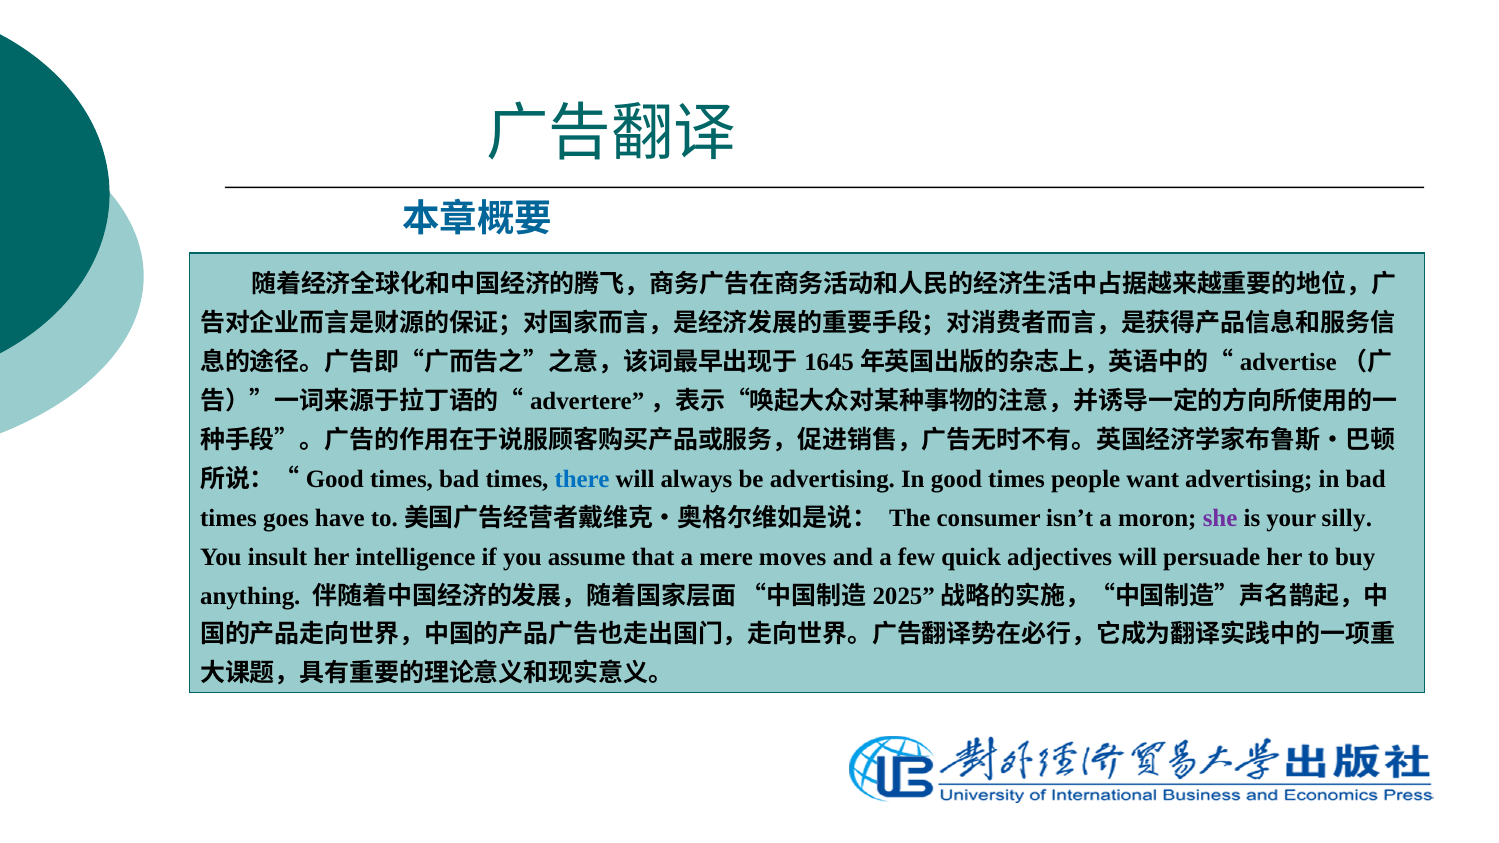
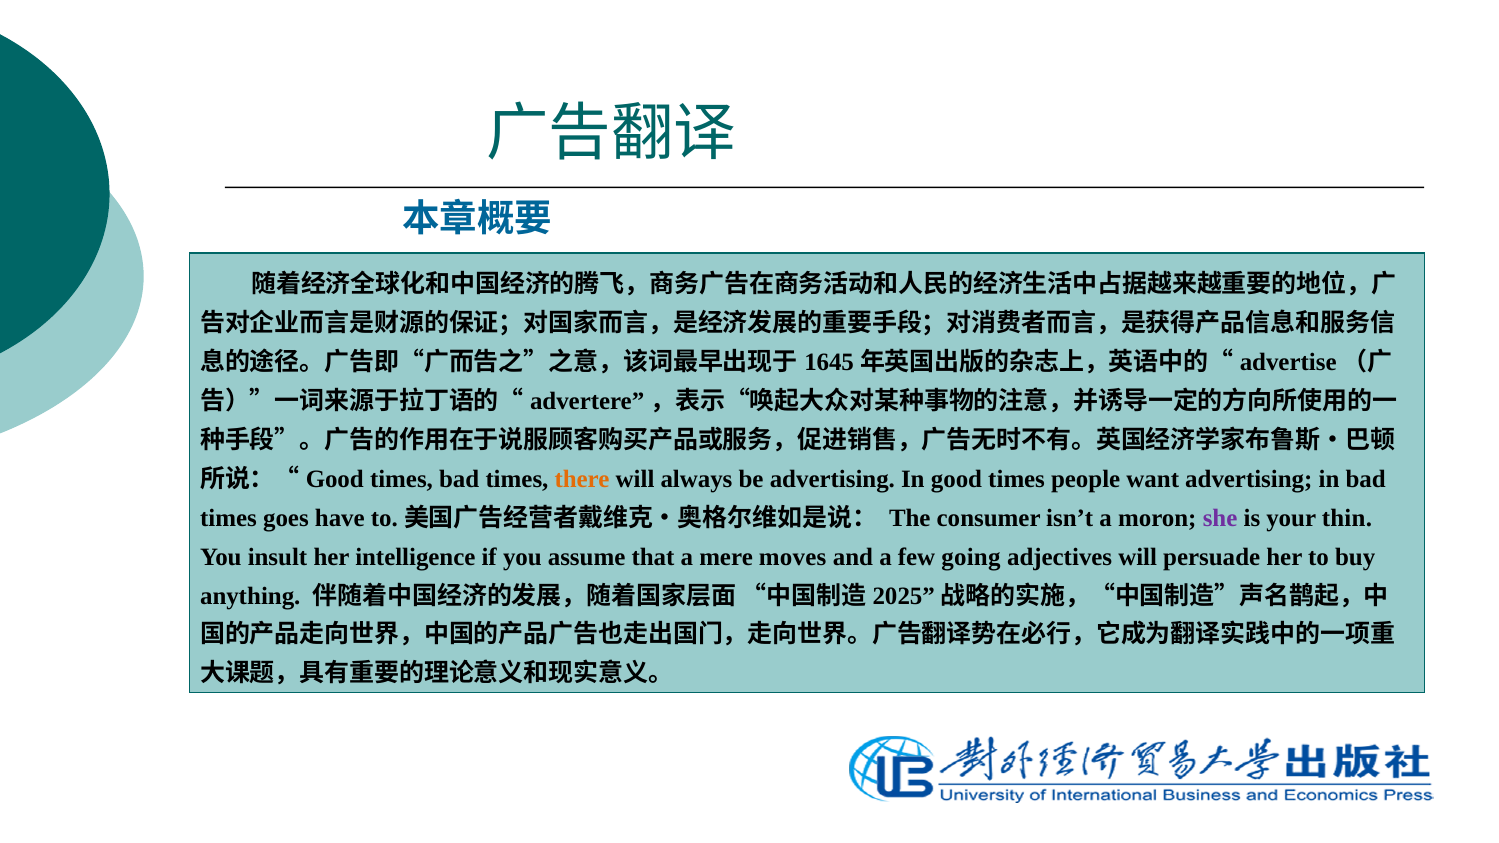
there colour: blue -> orange (582, 479)
silly: silly -> thin (1347, 518)
quick: quick -> going (971, 557)
